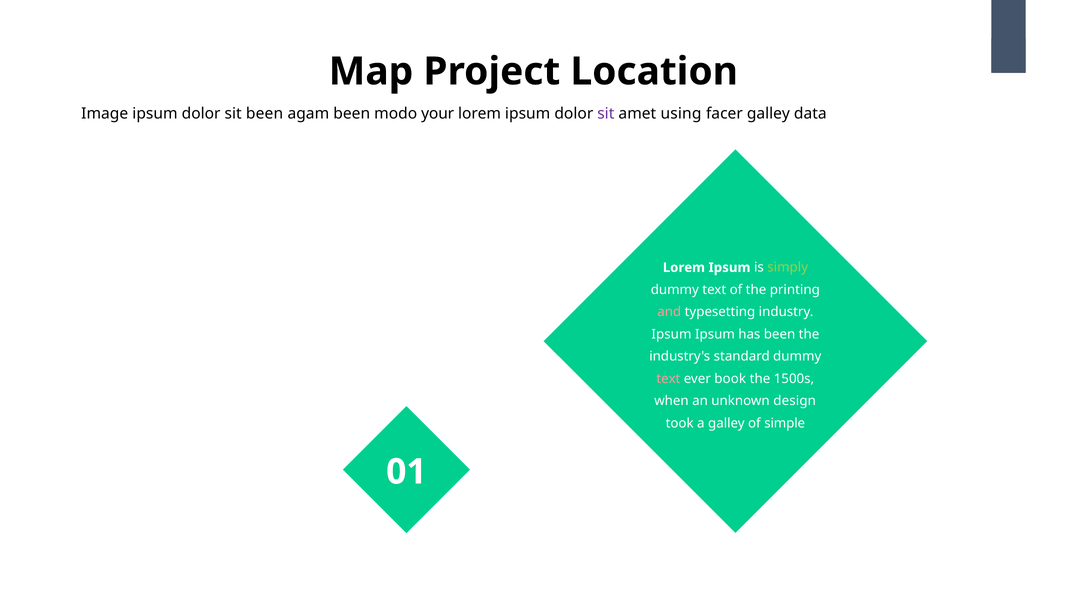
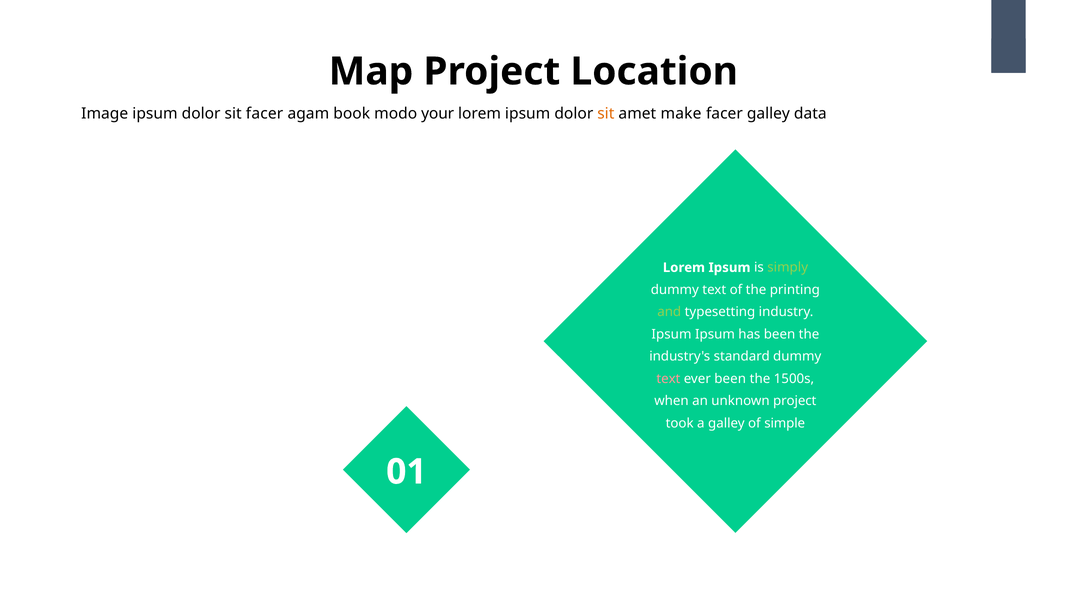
sit been: been -> facer (265, 114)
agam been: been -> book (352, 114)
sit colour: purple -> orange (606, 114)
using: using -> make (681, 114)
and colour: pink -> light green (669, 312)
ever book: book -> been (730, 379)
unknown design: design -> project (795, 401)
